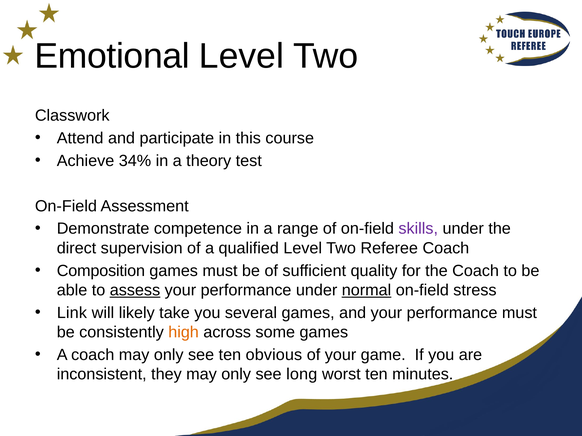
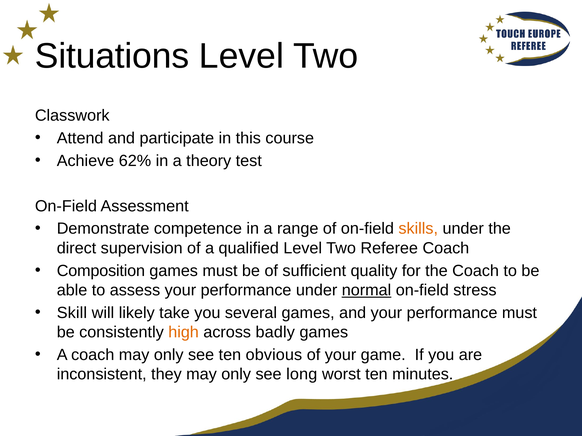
Emotional: Emotional -> Situations (112, 56)
34%: 34% -> 62% (135, 161)
skills colour: purple -> orange (418, 229)
assess underline: present -> none (135, 290)
Link: Link -> Skill (72, 313)
some: some -> badly (275, 333)
